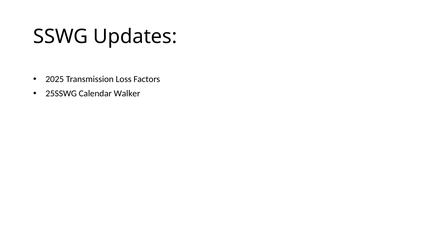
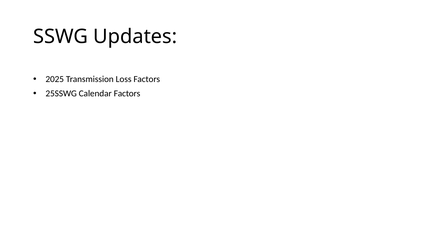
Calendar Walker: Walker -> Factors (127, 94)
